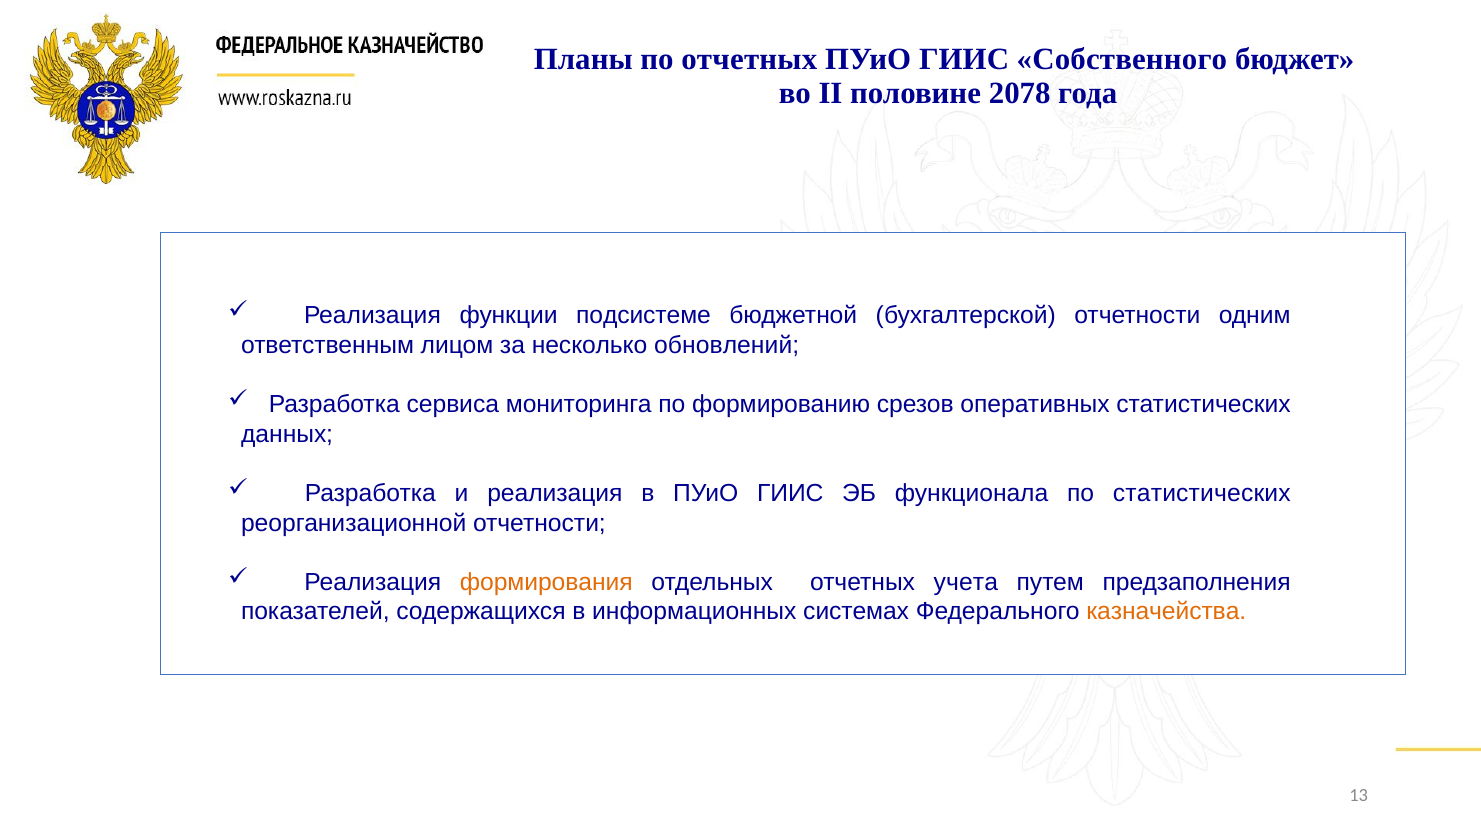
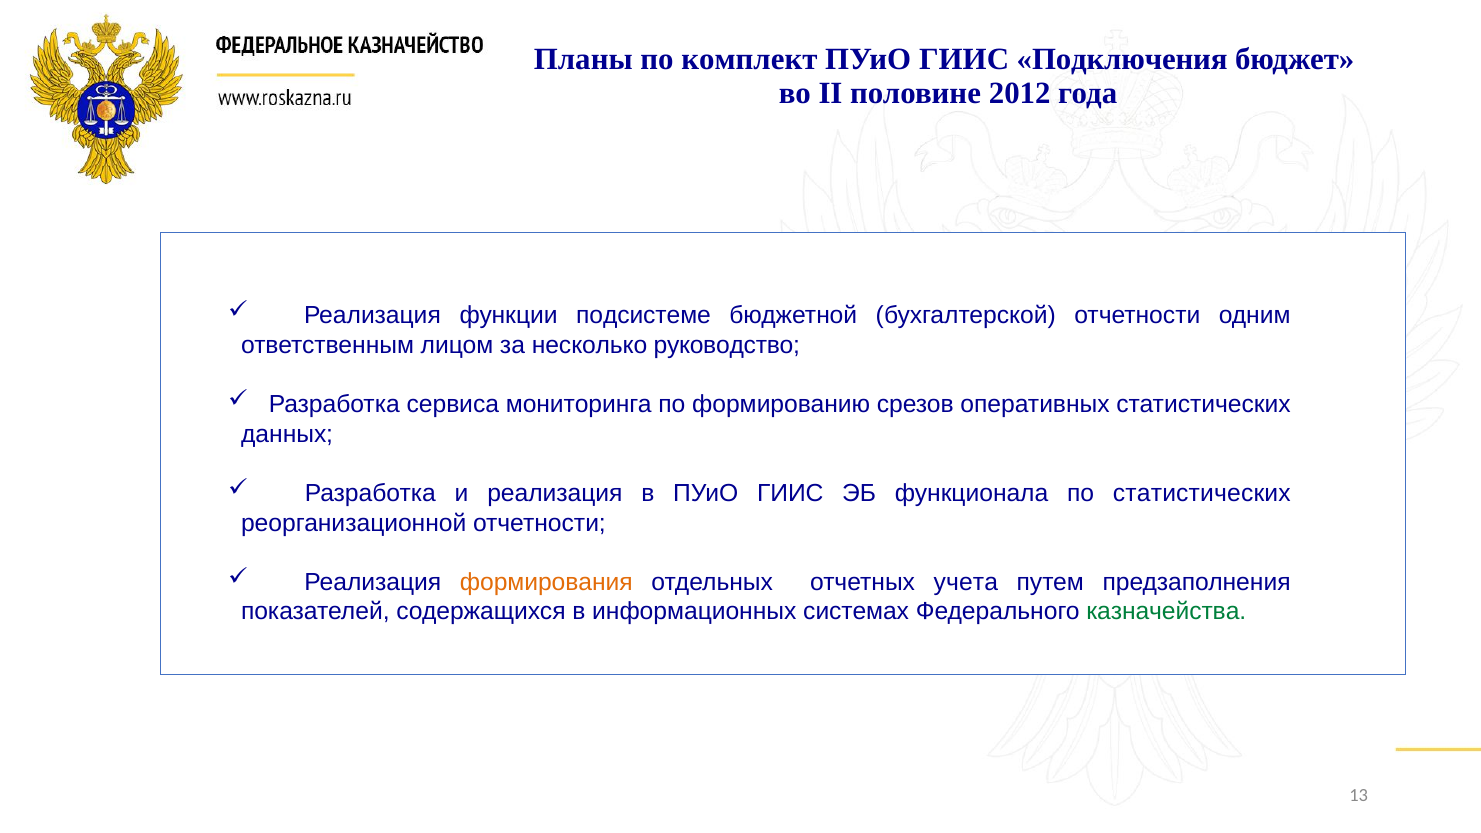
по отчетных: отчетных -> комплект (749, 60)
Собственного: Собственного -> Подключения (1122, 60)
2078: 2078 -> 2012 (1020, 93)
обновлений: обновлений -> руководство (727, 345)
казначейства colour: orange -> green (1166, 612)
